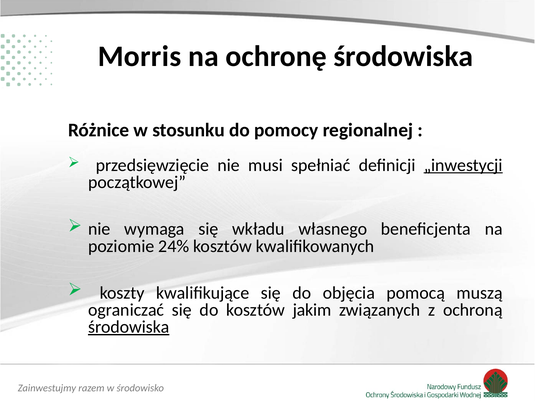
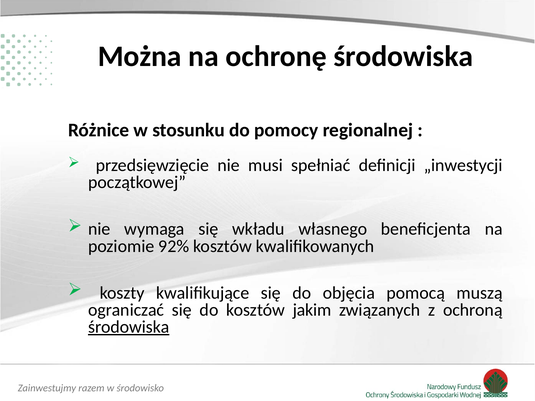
Morris: Morris -> Można (140, 56)
„inwestycji underline: present -> none (463, 165)
24%: 24% -> 92% (174, 246)
